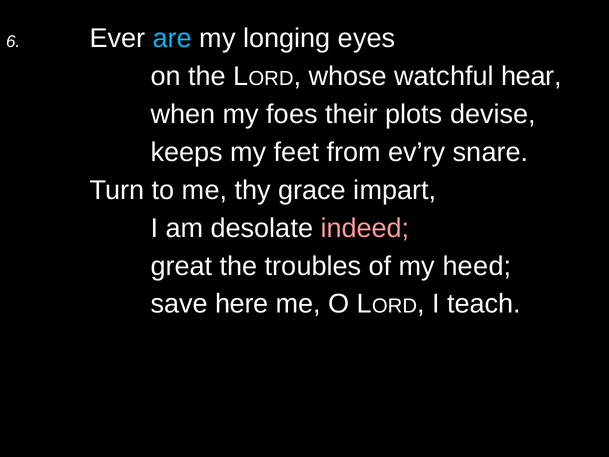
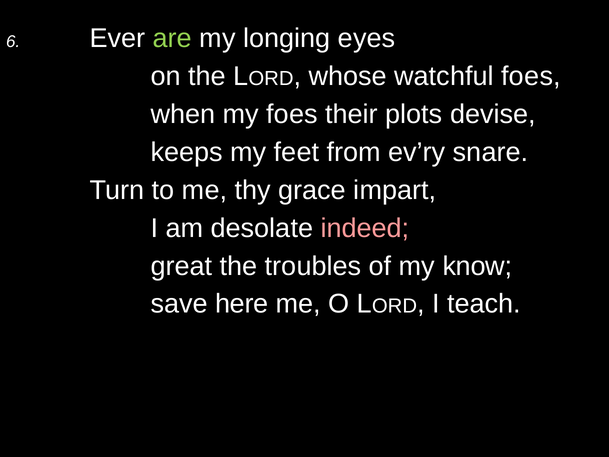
are colour: light blue -> light green (172, 39)
watchful hear: hear -> foes (531, 76)
heed: heed -> know (477, 266)
